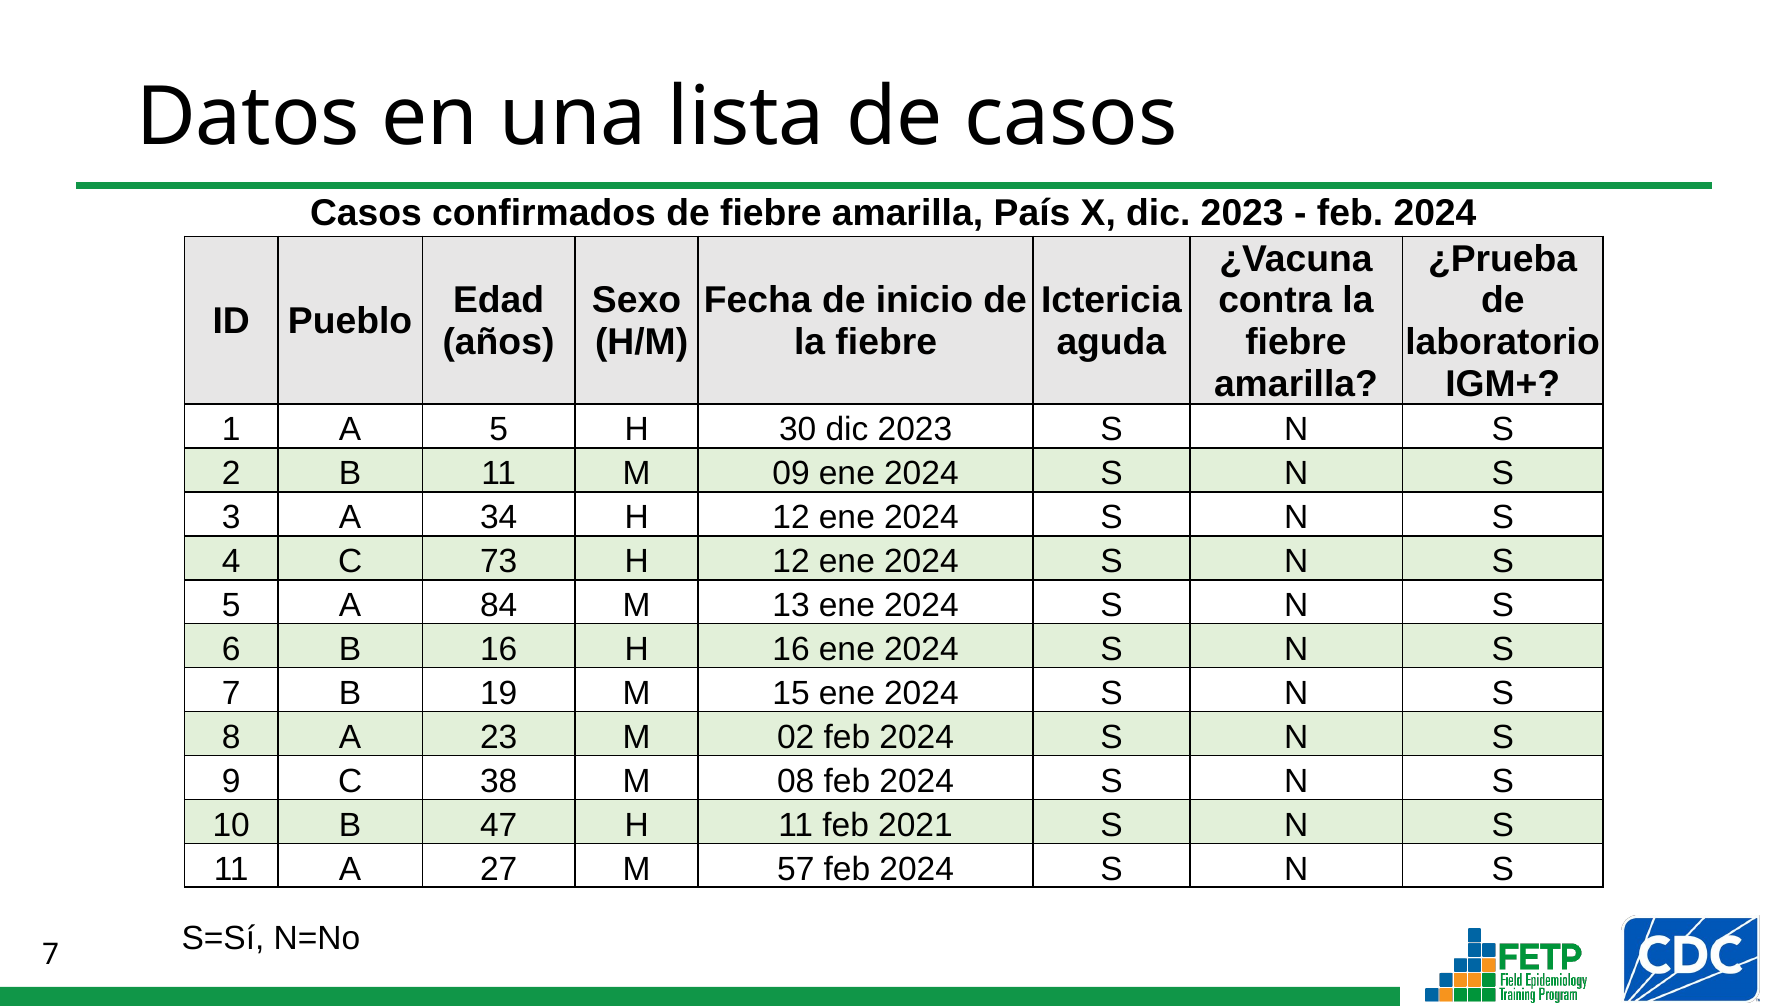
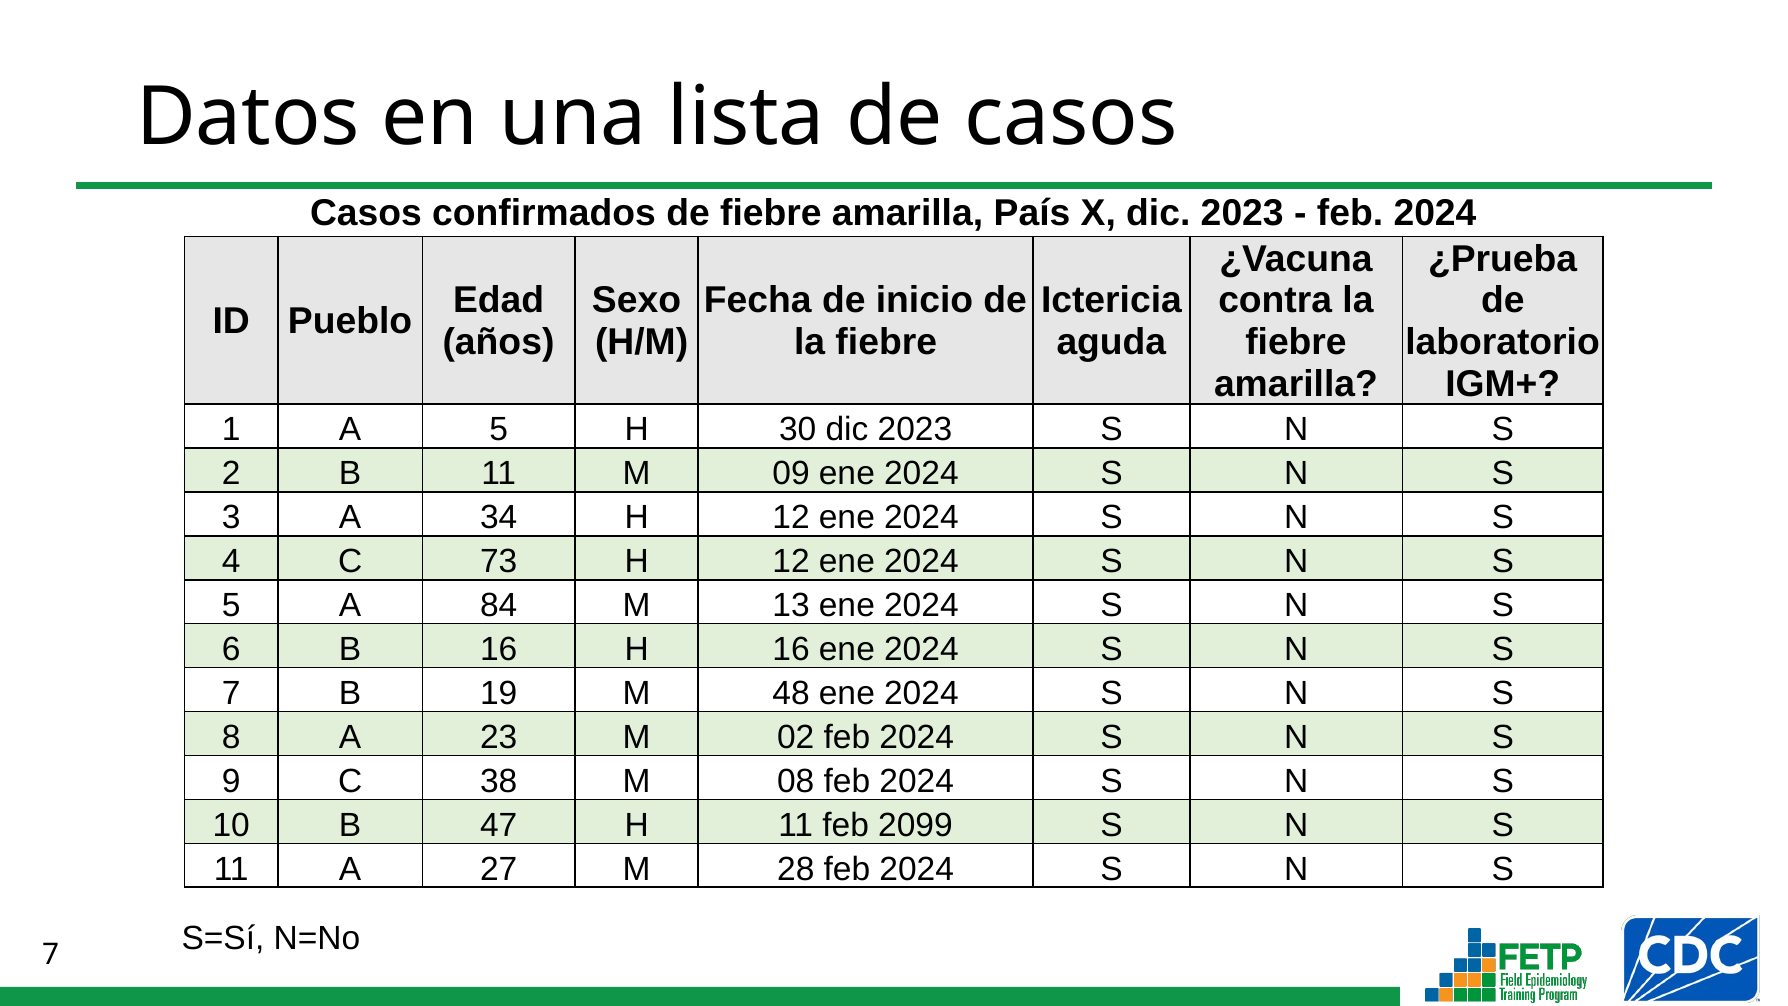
15: 15 -> 48 (791, 693)
2021: 2021 -> 2099 (915, 825)
57: 57 -> 28 (796, 869)
